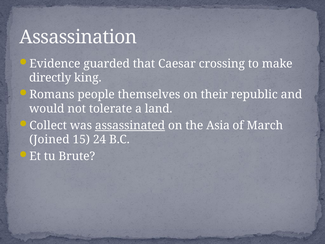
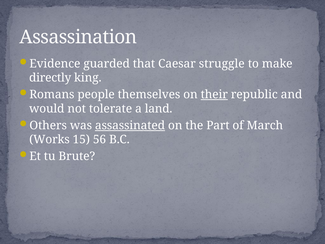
crossing: crossing -> struggle (222, 64)
their underline: none -> present (214, 94)
Collect: Collect -> Others (48, 125)
Asia: Asia -> Part (218, 125)
Joined: Joined -> Works (49, 139)
24: 24 -> 56 (100, 139)
